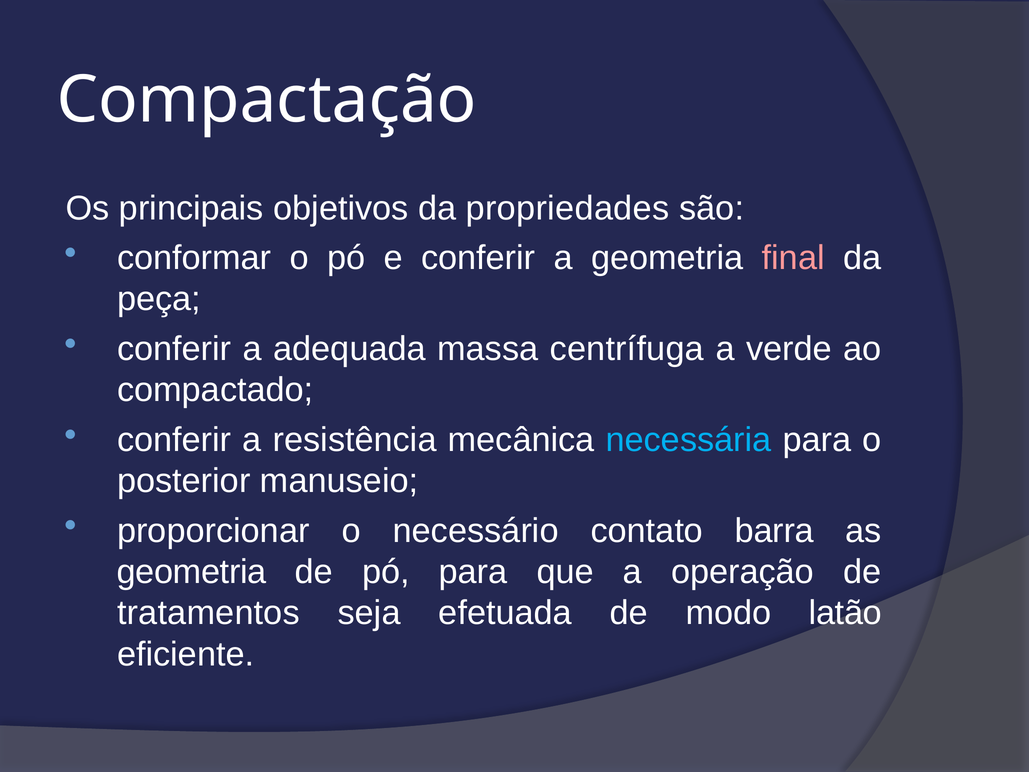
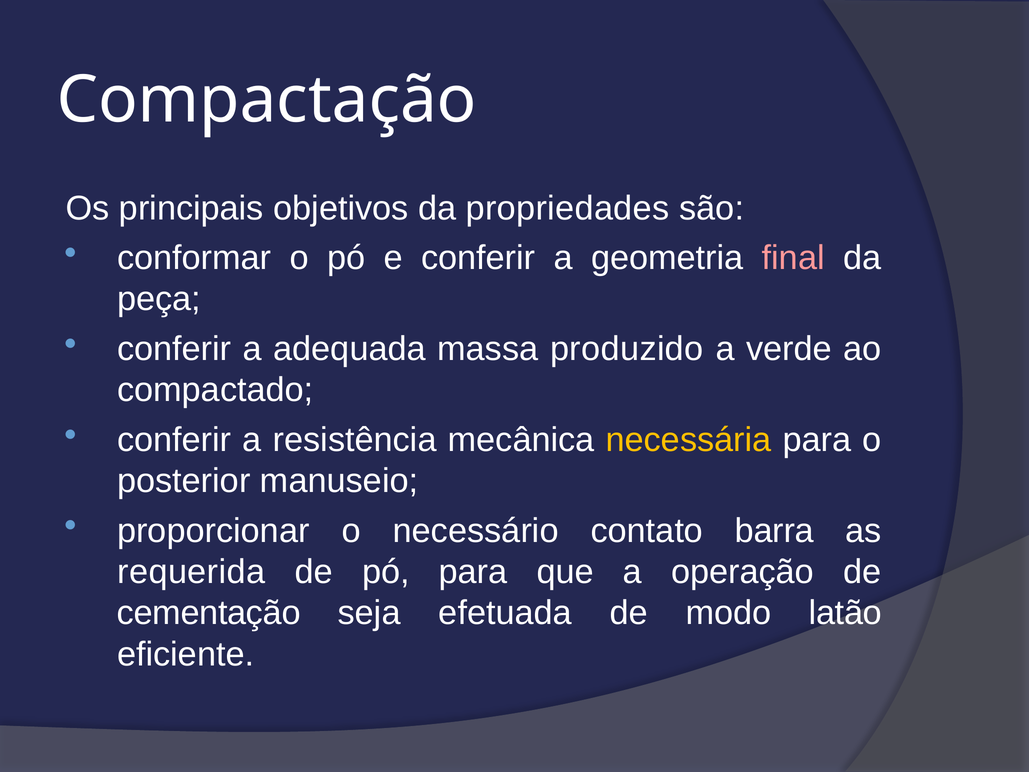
centrífuga: centrífuga -> produzido (627, 349)
necessária colour: light blue -> yellow (689, 440)
geometria: geometria -> requerida (191, 572)
tratamentos: tratamentos -> cementação (209, 613)
